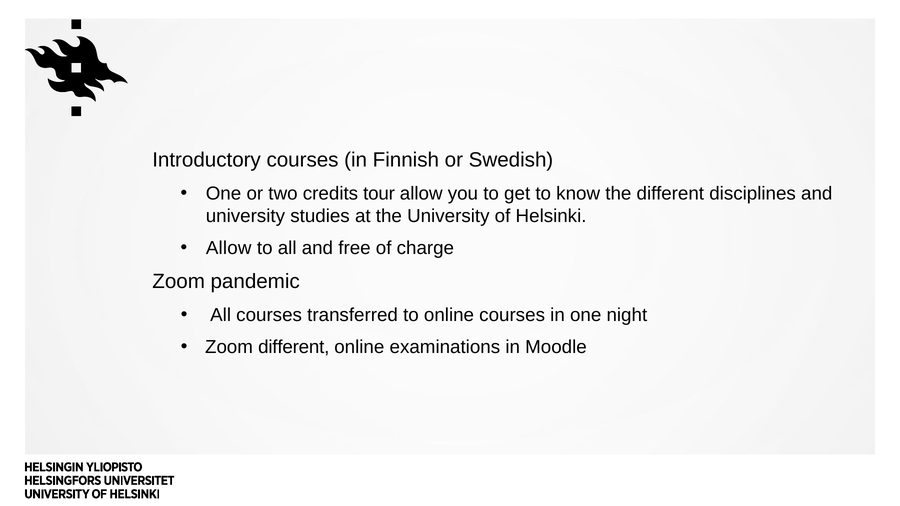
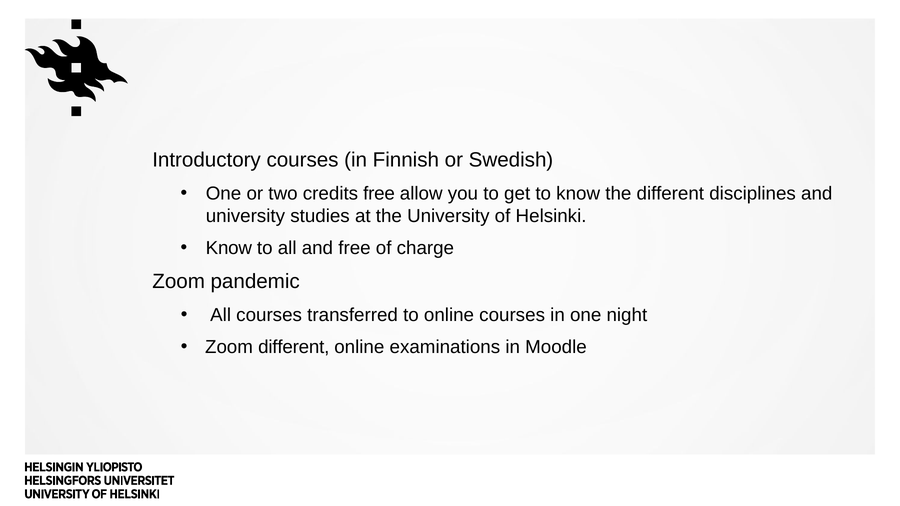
credits tour: tour -> free (379, 194)
Allow: Allow -> Know (229, 248)
